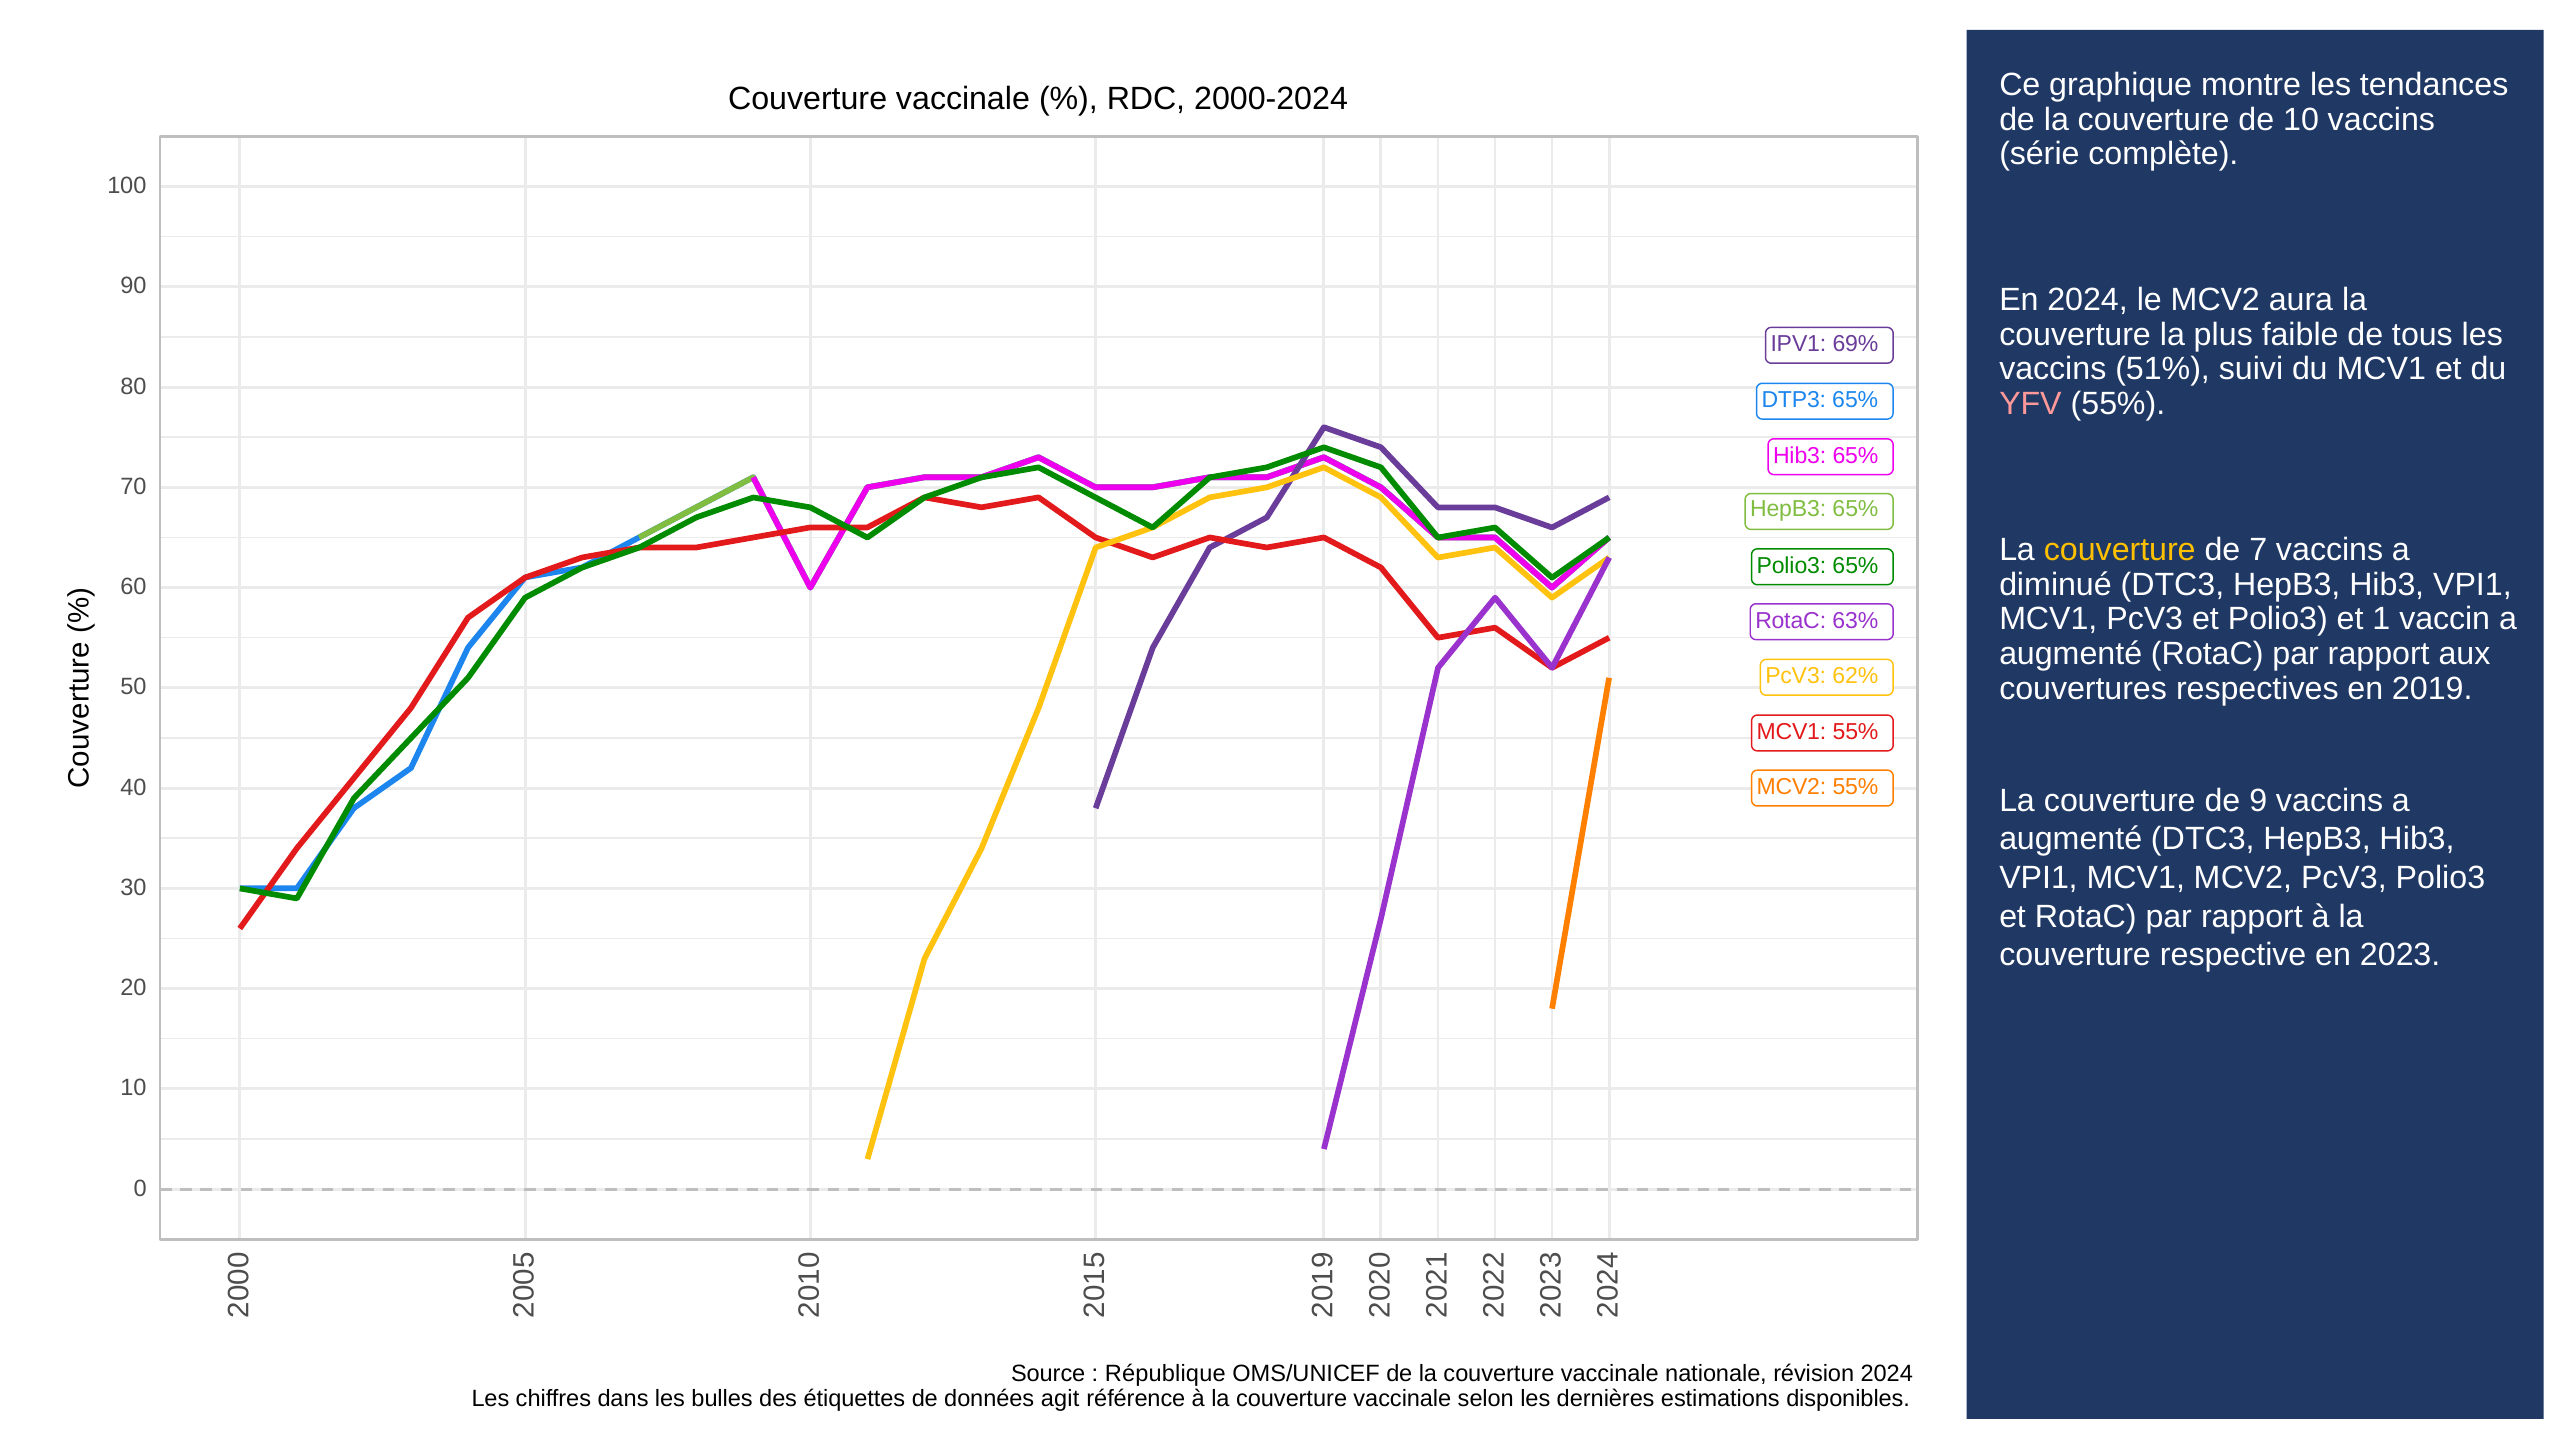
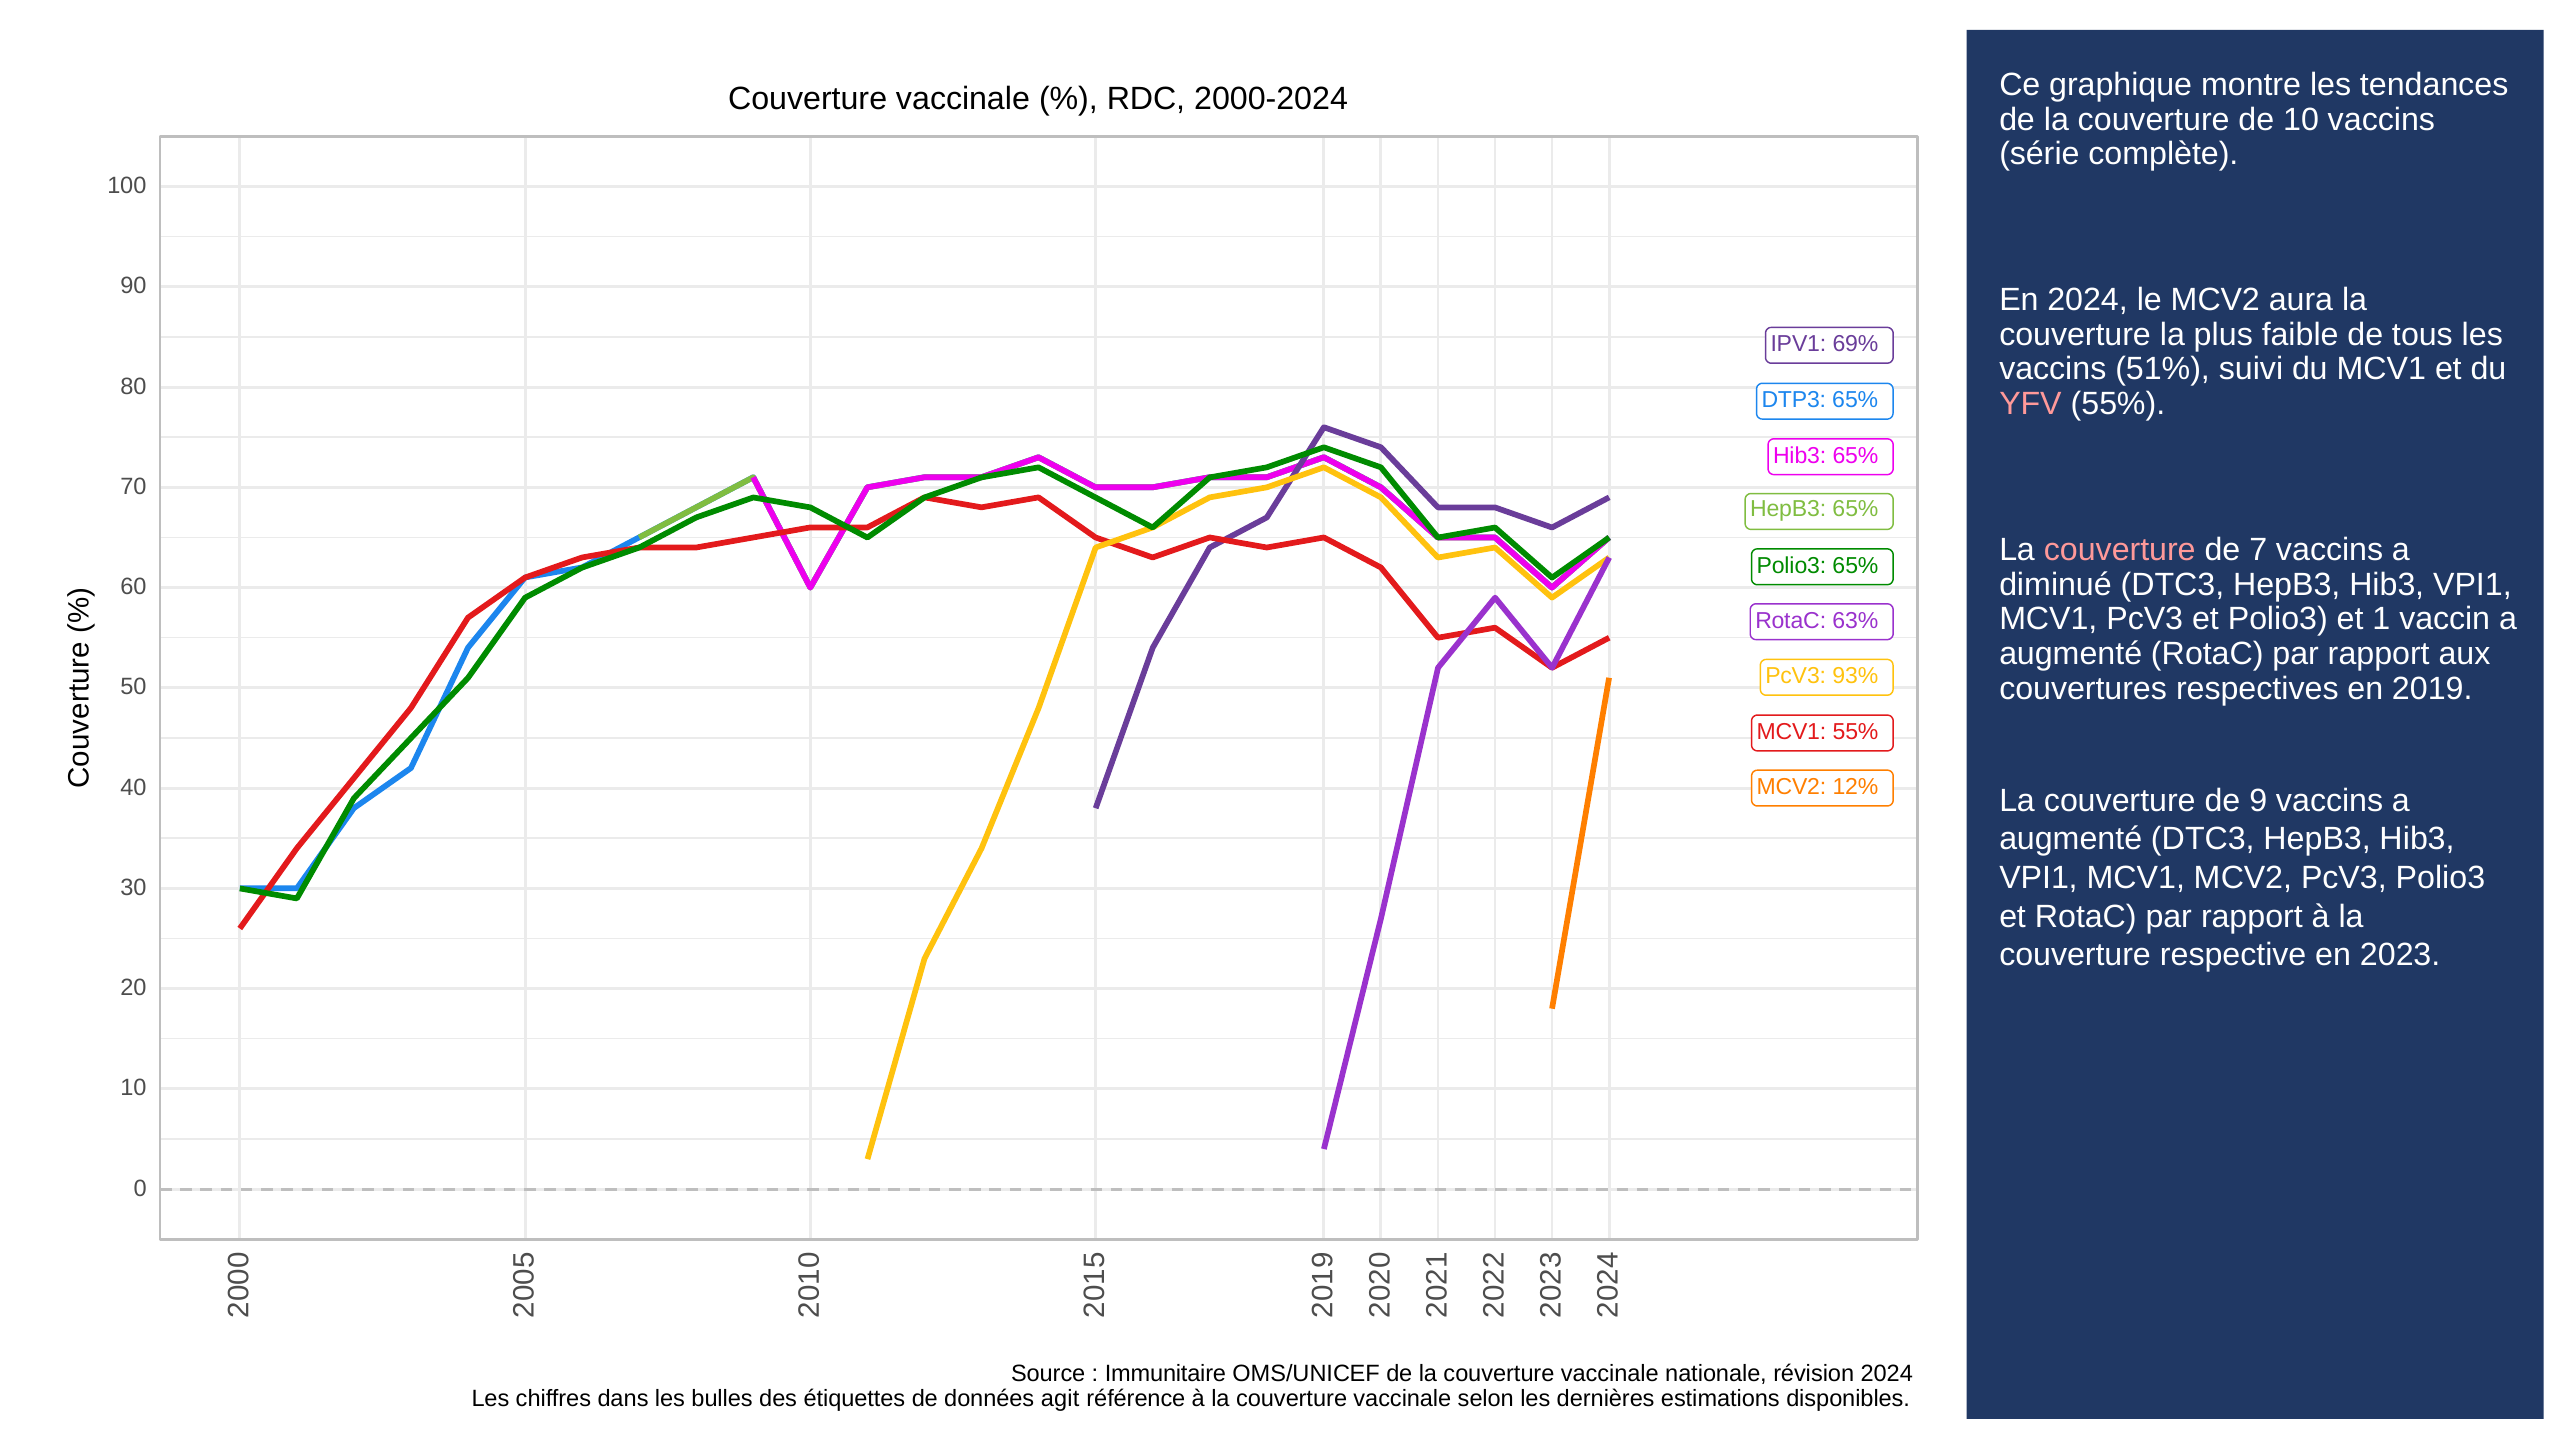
couverture colour: yellow -> pink (2120, 550)
62%: 62% -> 93% (1855, 676)
MCV2 55%: 55% -> 12% (1855, 787)
République: République -> Immunitaire (1165, 1373)
